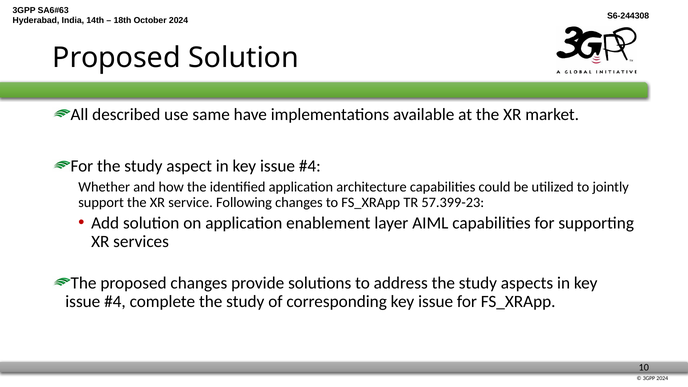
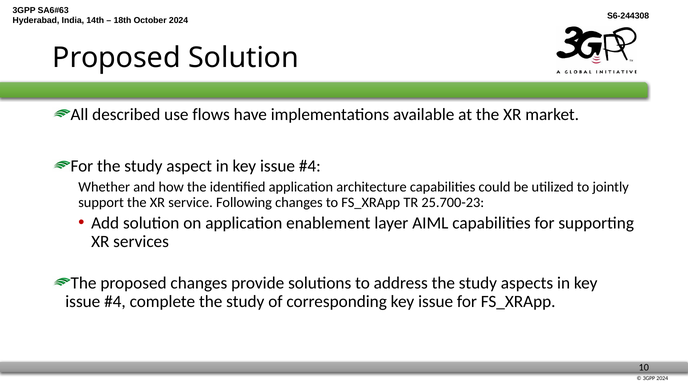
same: same -> flows (211, 115)
57.399-23: 57.399-23 -> 25.700-23 (453, 202)
